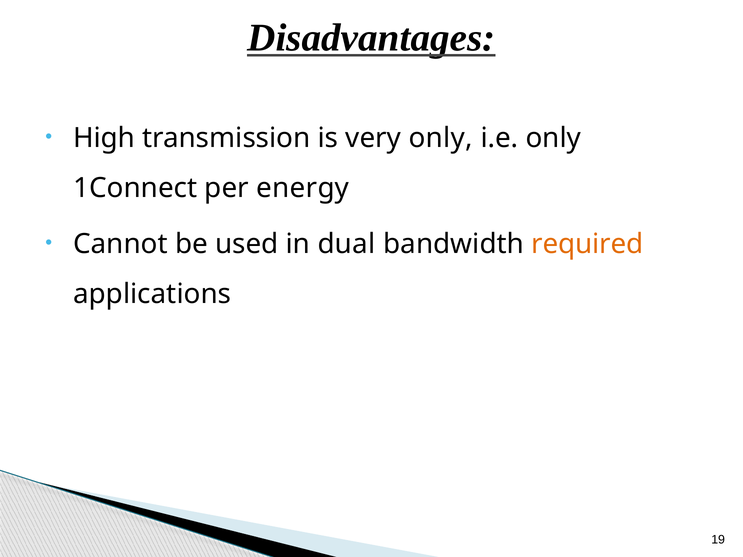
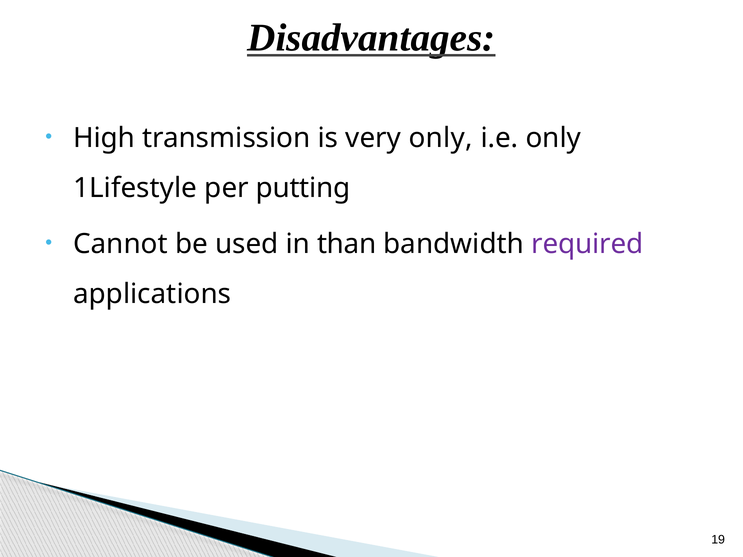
1Connect: 1Connect -> 1Lifestyle (135, 188)
energy: energy -> putting (303, 188)
dual: dual -> than (347, 244)
required colour: orange -> purple (587, 244)
